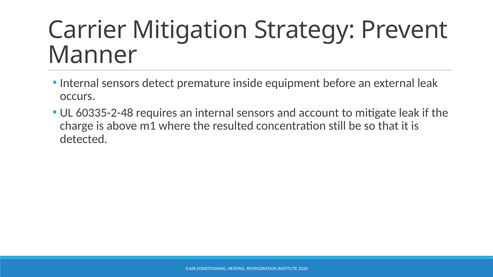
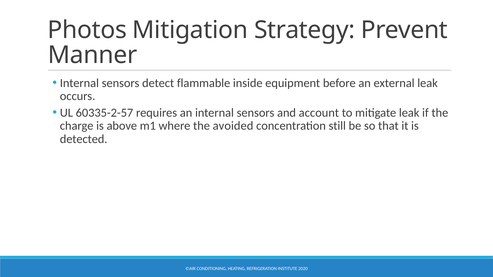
Carrier: Carrier -> Photos (87, 30)
premature: premature -> flammable (204, 83)
60335-2-48: 60335-2-48 -> 60335-2-57 (104, 113)
resulted: resulted -> avoided (233, 126)
